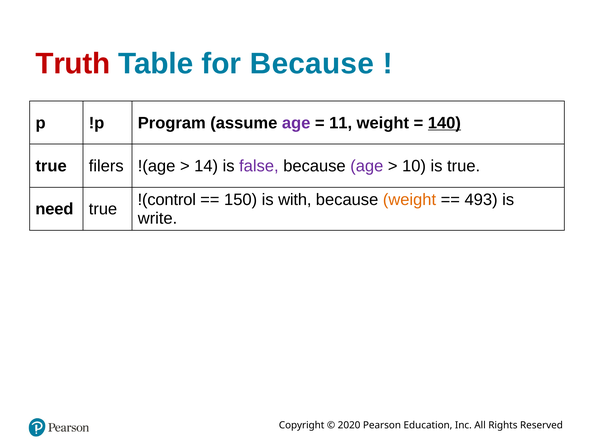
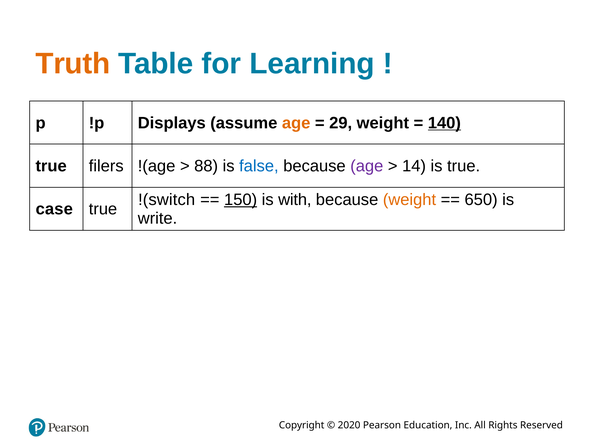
Truth colour: red -> orange (73, 64)
for Because: Because -> Learning (312, 64)
Program: Program -> Displays (172, 123)
age colour: purple -> orange (296, 123)
11: 11 -> 29 (341, 123)
14: 14 -> 88 (206, 166)
false colour: purple -> blue (259, 166)
10: 10 -> 14 (414, 166)
!(control: !(control -> !(switch (167, 200)
150 underline: none -> present (241, 200)
493: 493 -> 650 (481, 200)
need: need -> case (54, 209)
